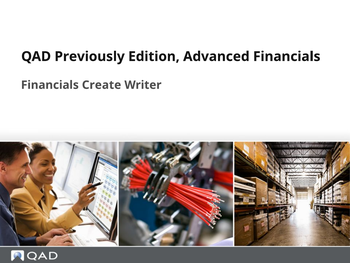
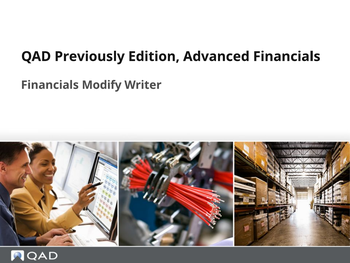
Create: Create -> Modify (102, 85)
